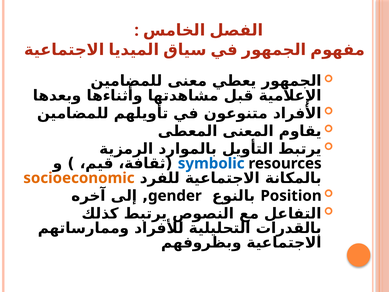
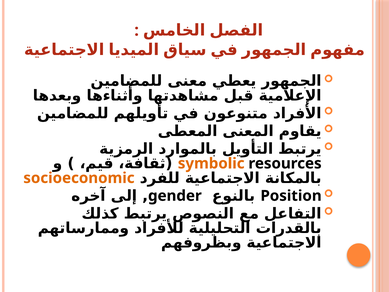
symbolic colour: blue -> orange (211, 163)
